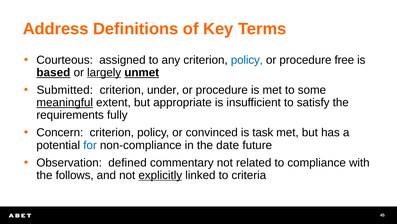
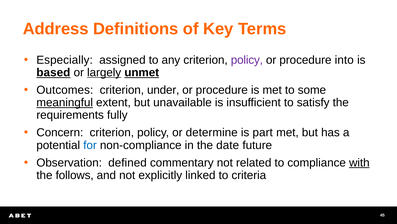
Courteous: Courteous -> Especially (65, 60)
policy colour: blue -> purple (247, 60)
free: free -> into (344, 60)
Submitted: Submitted -> Outcomes (65, 90)
appropriate: appropriate -> unavailable (182, 102)
convinced: convinced -> determine (212, 132)
task: task -> part (263, 132)
with underline: none -> present (359, 162)
explicitly underline: present -> none (160, 175)
